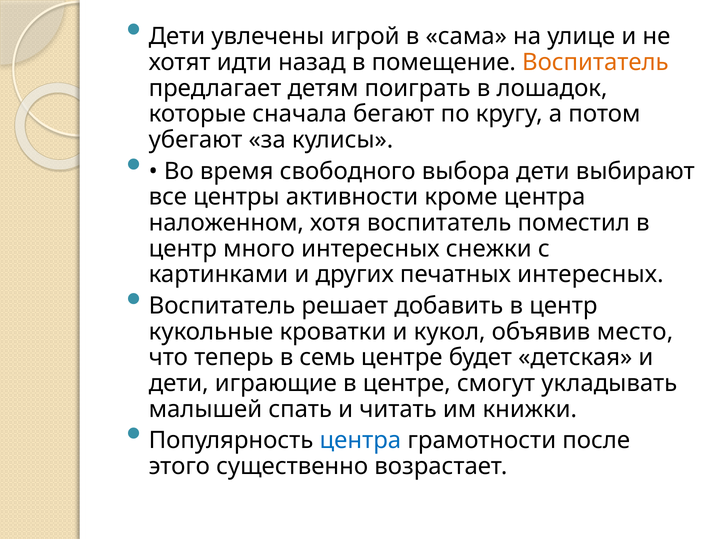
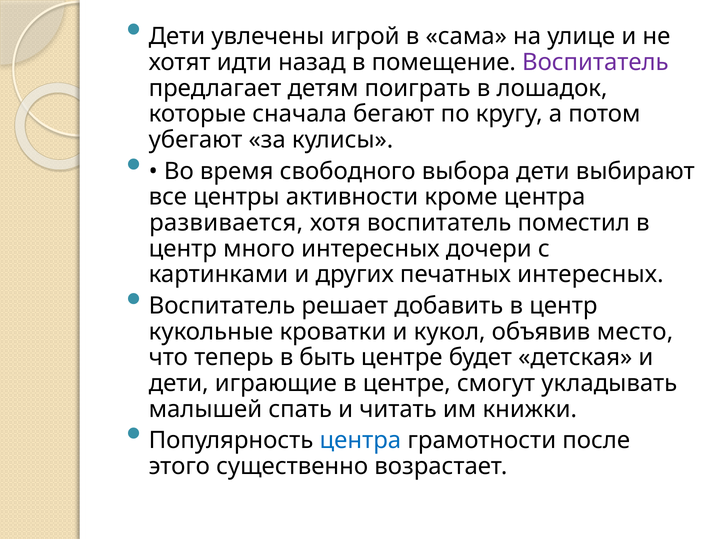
Воспитатель colour: orange -> purple (595, 62)
наложенном: наложенном -> развивается (226, 223)
снежки: снежки -> дочери (489, 249)
семь: семь -> быть (327, 358)
